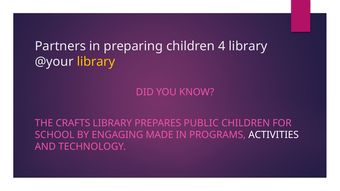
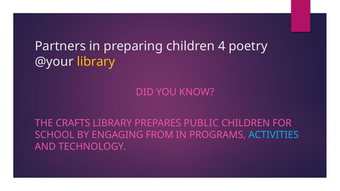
4 library: library -> poetry (248, 46)
MADE: MADE -> FROM (160, 135)
ACTIVITIES colour: white -> light blue (274, 135)
